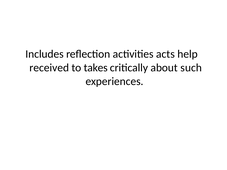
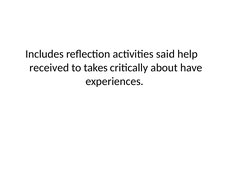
acts: acts -> said (165, 54)
such: such -> have (191, 68)
